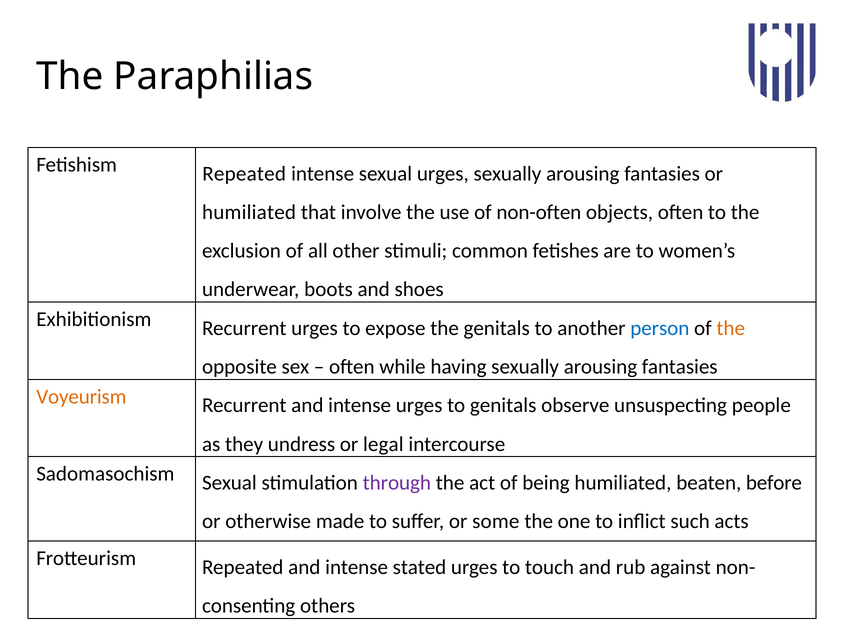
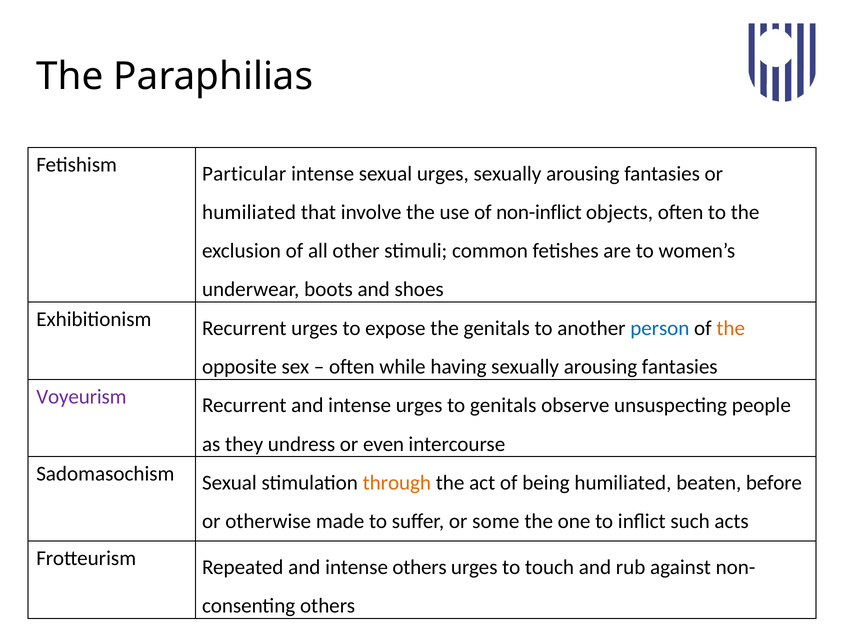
Fetishism Repeated: Repeated -> Particular (244, 174)
non-often: non-often -> non-inflict (539, 212)
Voyeurism colour: orange -> purple (81, 397)
legal: legal -> even (384, 444)
through colour: purple -> orange (397, 483)
intense stated: stated -> others (420, 567)
